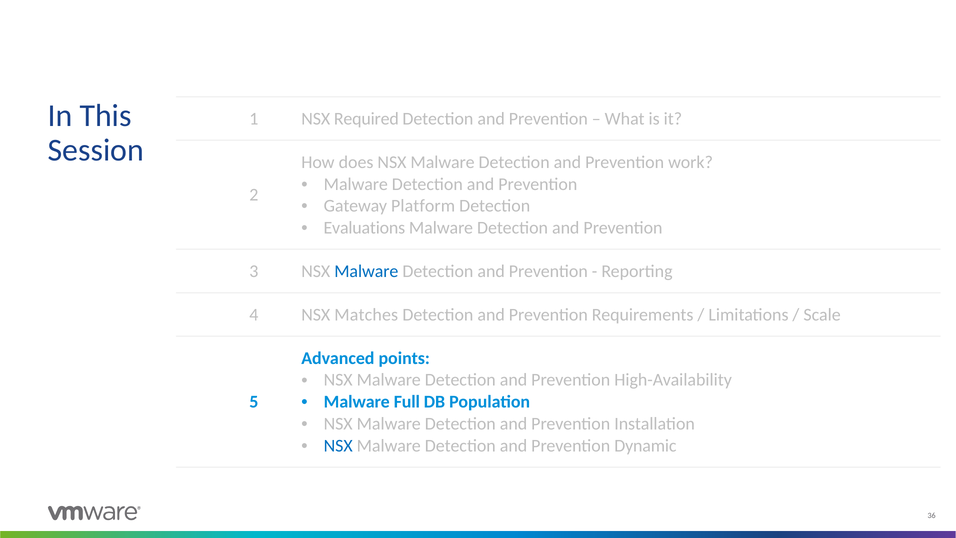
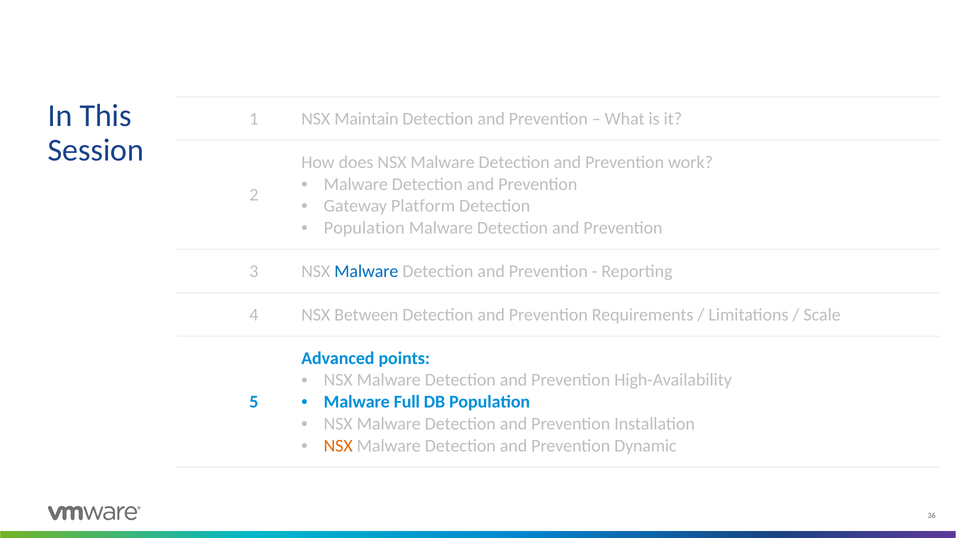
Required: Required -> Maintain (366, 119)
Evaluations: Evaluations -> Population (364, 228)
Matches: Matches -> Between (366, 315)
NSX colour: blue -> orange (338, 446)
